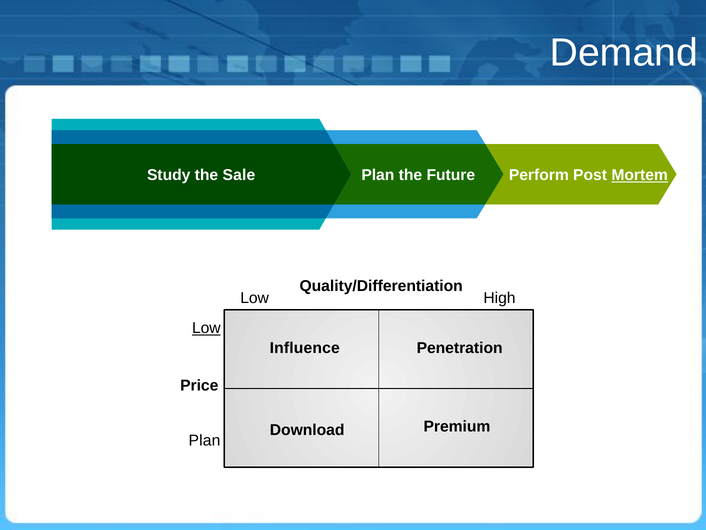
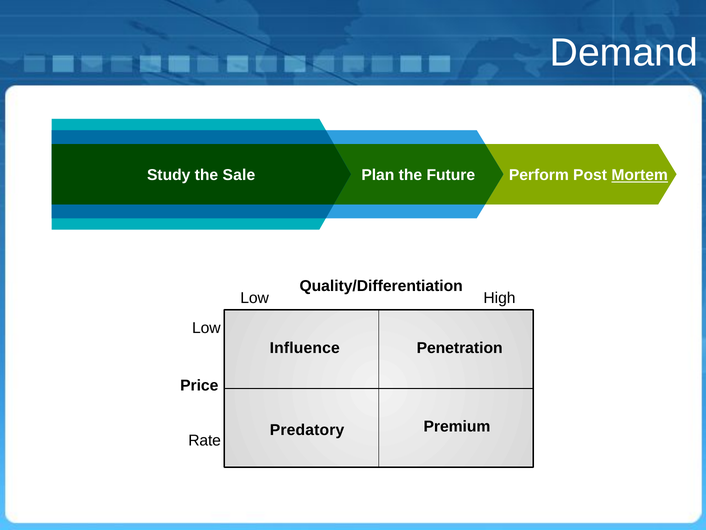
Low underline: present -> none (206, 328)
Download: Download -> Predatory (307, 430)
Plan: Plan -> Rate (205, 440)
